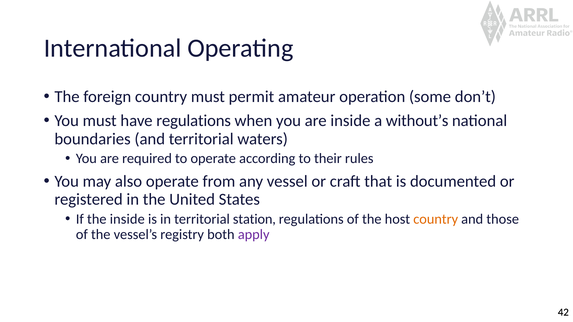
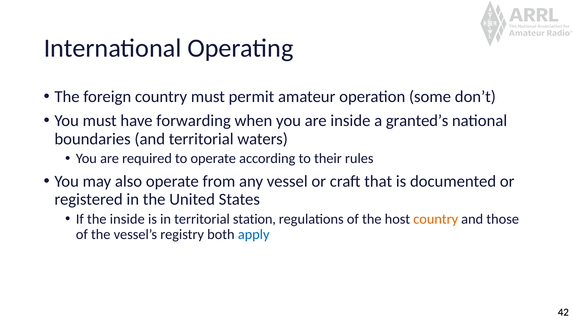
have regulations: regulations -> forwarding (194, 121)
without’s: without’s -> granted’s (417, 121)
apply colour: purple -> blue (254, 235)
